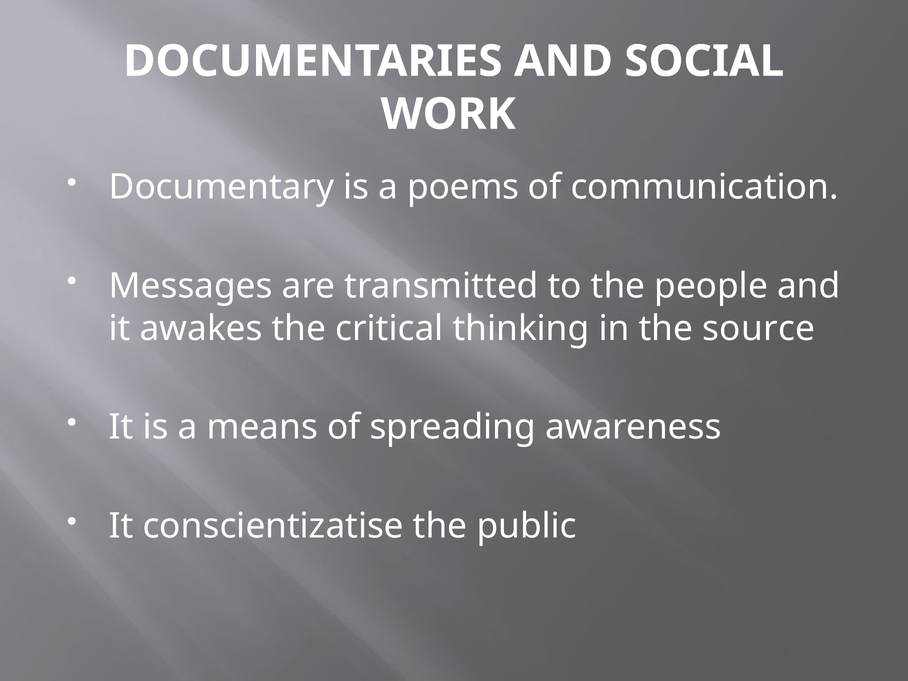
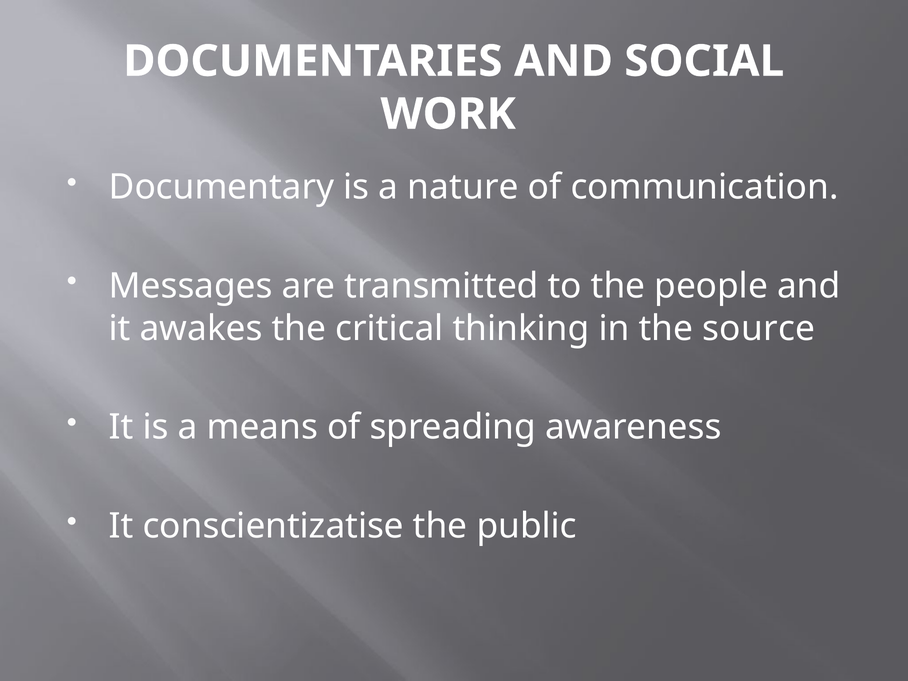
poems: poems -> nature (463, 187)
